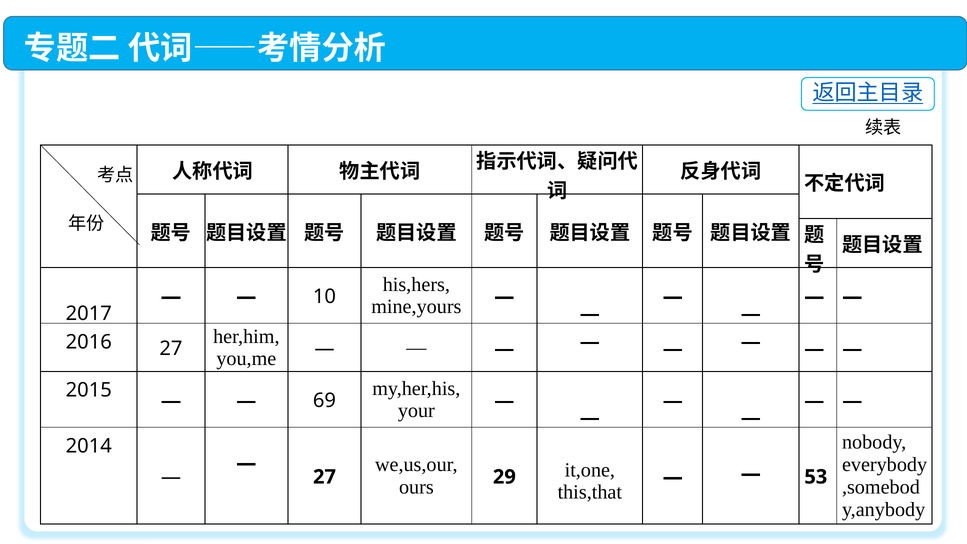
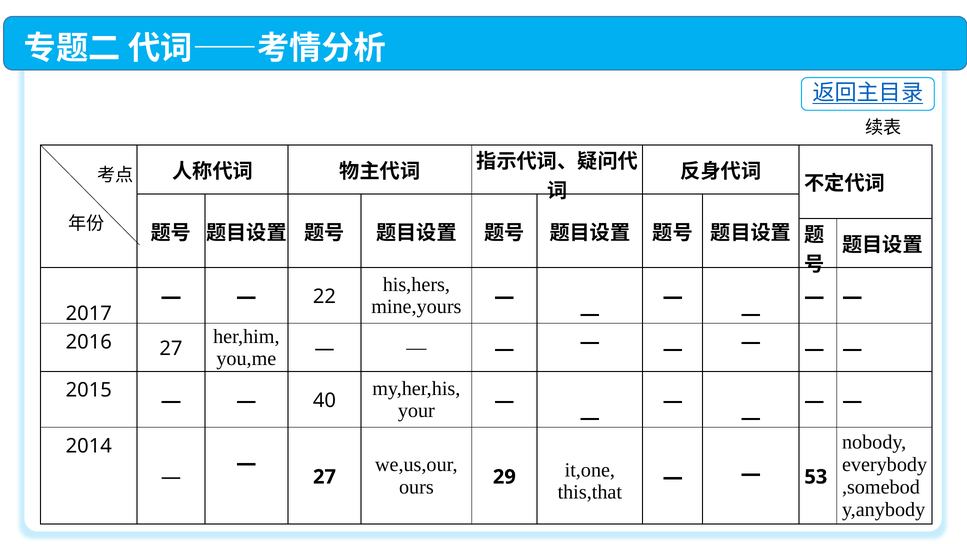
10: 10 -> 22 (324, 297)
69: 69 -> 40 (324, 401)
